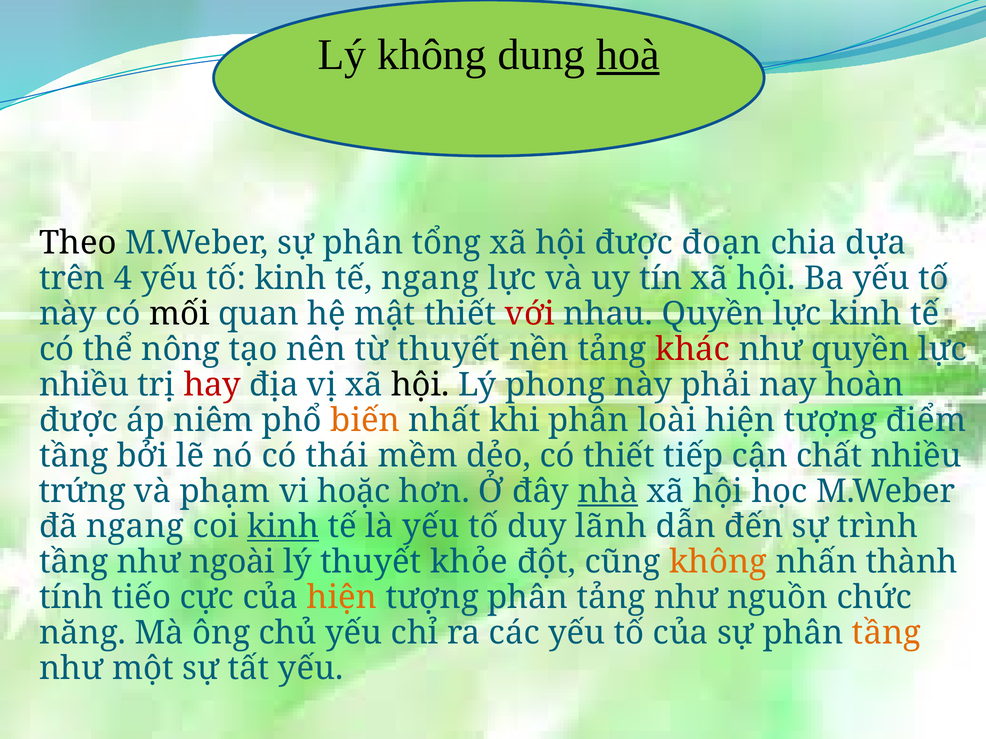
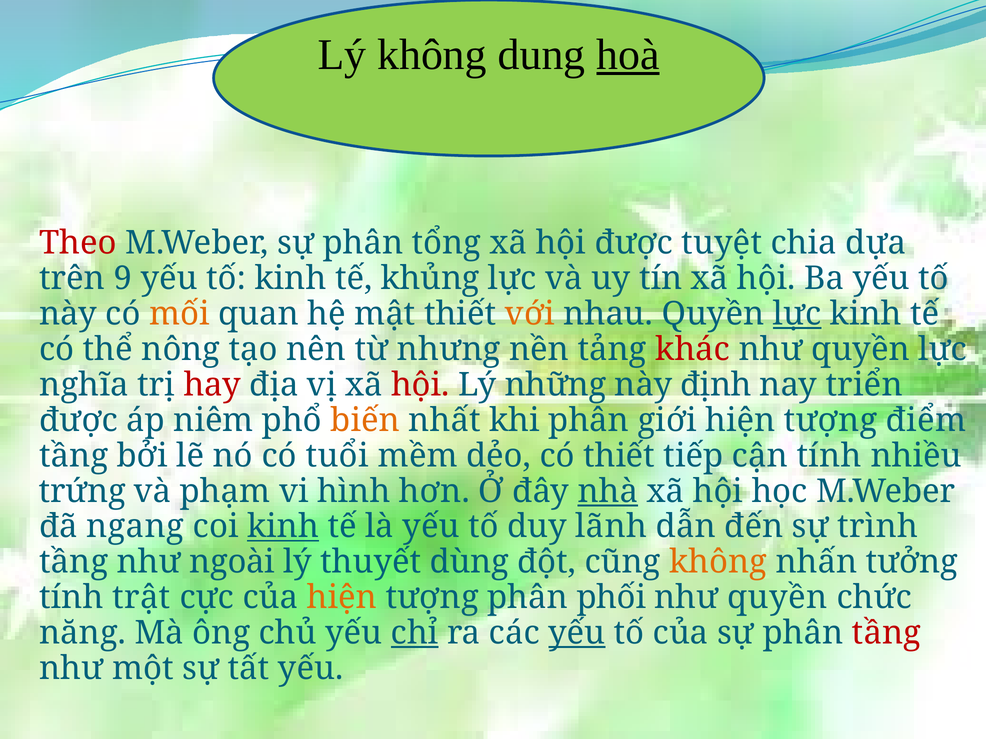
Theo colour: black -> red (78, 243)
đoạn: đoạn -> tuyệt (722, 243)
4: 4 -> 9 (123, 279)
tế ngang: ngang -> khủng (430, 279)
mối colour: black -> orange (179, 314)
với colour: red -> orange (530, 314)
lực underline: none -> present (797, 314)
từ thuyết: thuyết -> nhưng (449, 350)
nhiều: nhiều -> nghĩa (84, 385)
hội colour: black -> red (420, 385)
phong: phong -> những (556, 385)
phải: phải -> định (716, 385)
hoàn: hoàn -> triển (864, 385)
loài: loài -> giới (667, 421)
thái: thái -> tuổi (337, 456)
cận chất: chất -> tính (829, 456)
hoặc: hoặc -> hình (354, 492)
khỏe: khỏe -> dùng (469, 562)
thành: thành -> tưởng (912, 562)
tiếo: tiếo -> trật (141, 598)
phân tảng: tảng -> phối (611, 598)
nguồn: nguồn -> quyền (777, 598)
chỉ underline: none -> present (415, 633)
yếu underline: none -> present (577, 633)
tầng colour: orange -> red (886, 633)
